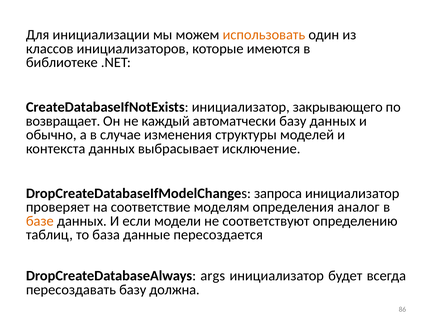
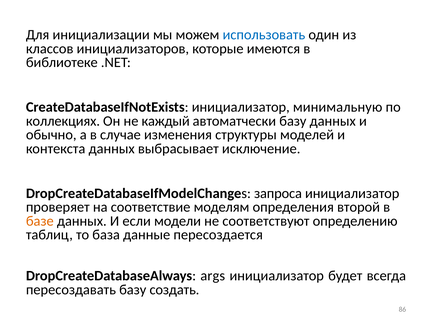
использовать colour: orange -> blue (264, 35)
закрывающего: закрывающего -> минимальную (338, 107)
возвращает: возвращает -> коллекциях (63, 121)
аналог: аналог -> второй (359, 207)
должна: должна -> создать (174, 290)
